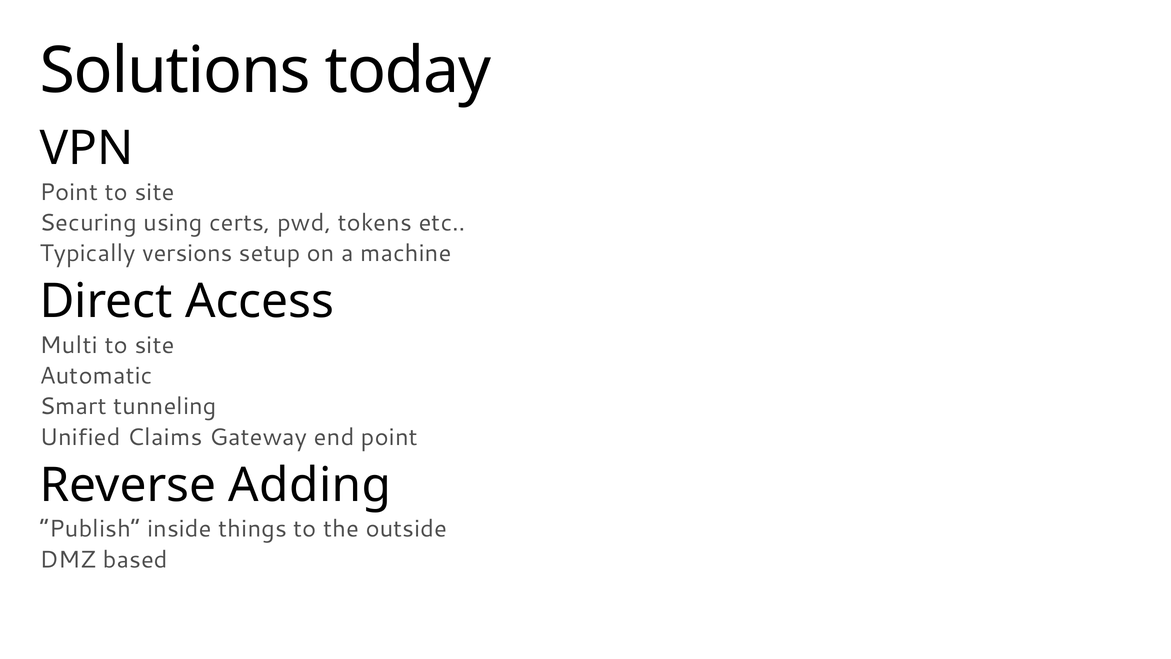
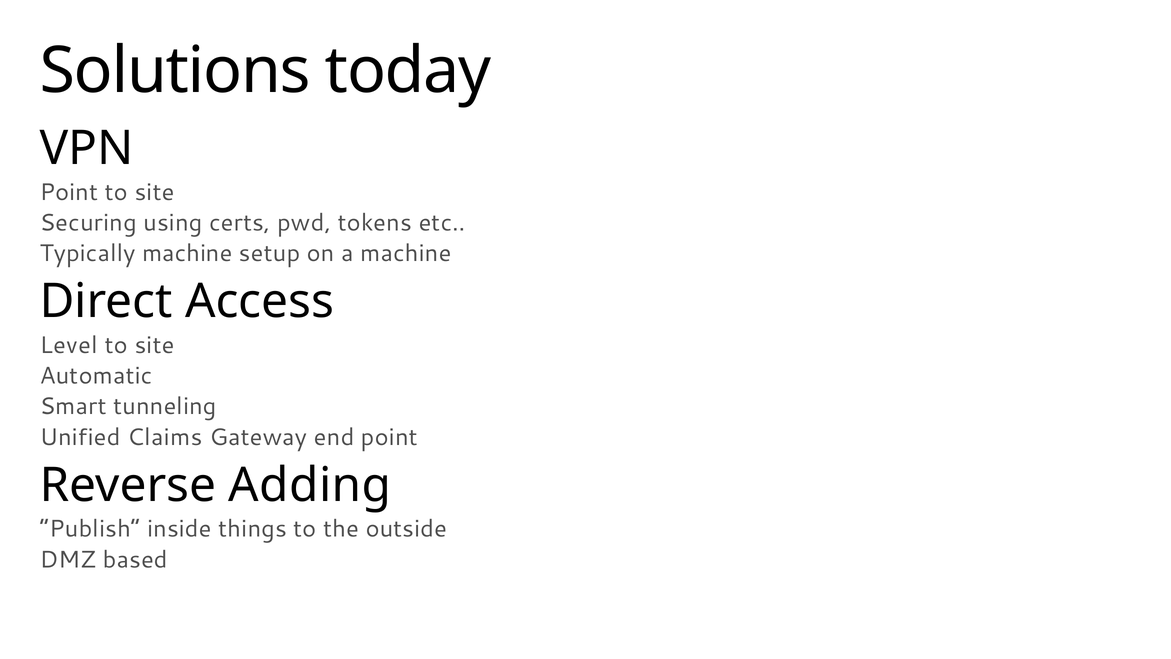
Typically versions: versions -> machine (187, 253)
Multi: Multi -> Level (69, 345)
